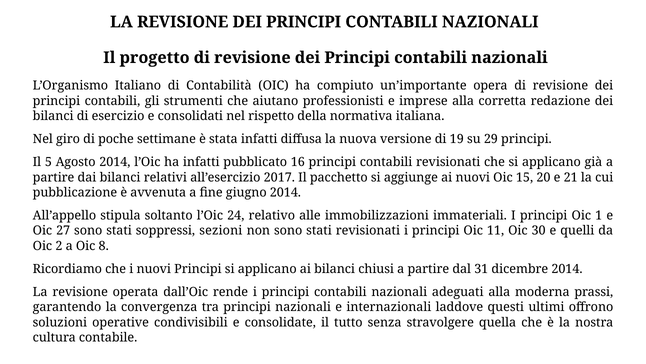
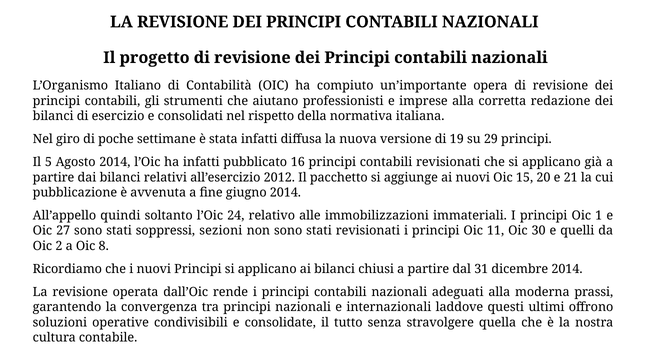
2017: 2017 -> 2012 (279, 177)
stipula: stipula -> quindi (120, 215)
